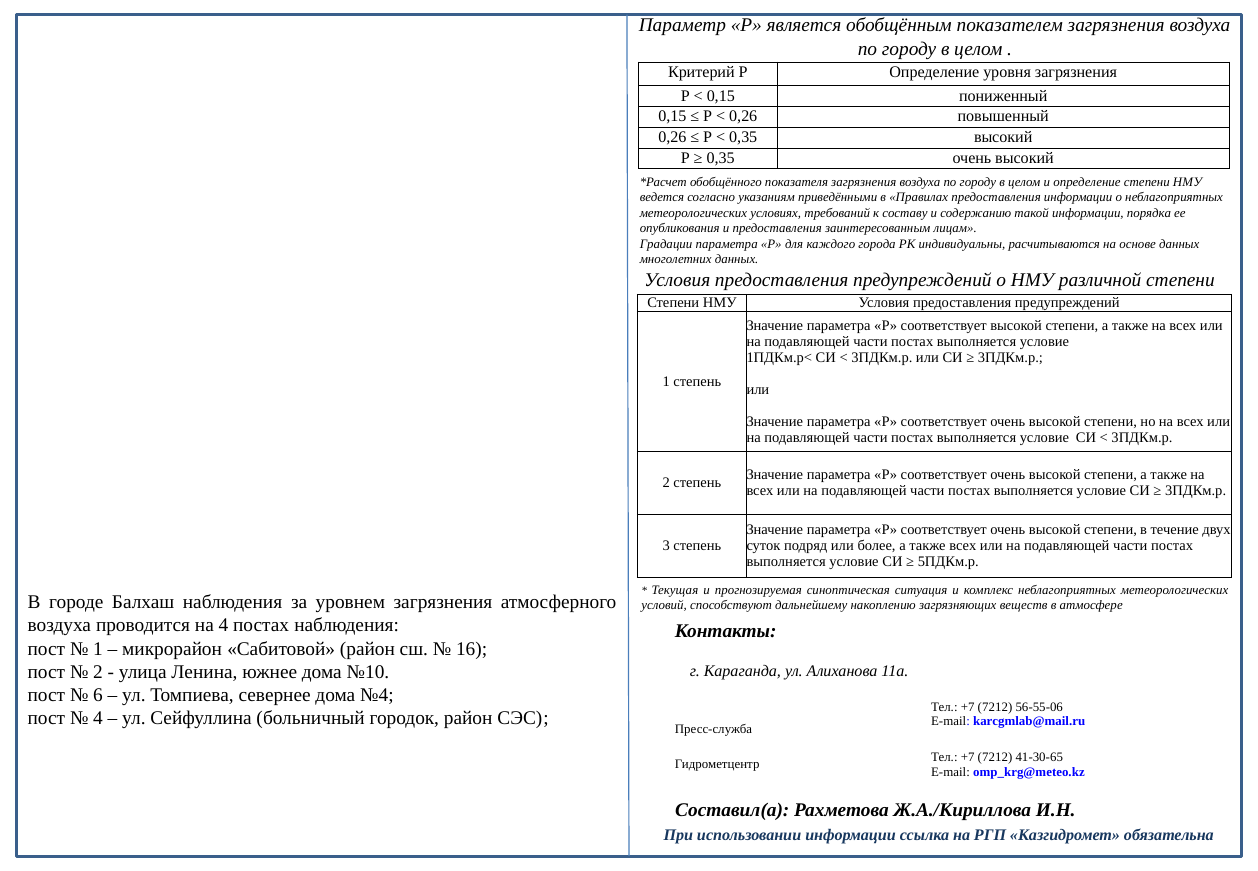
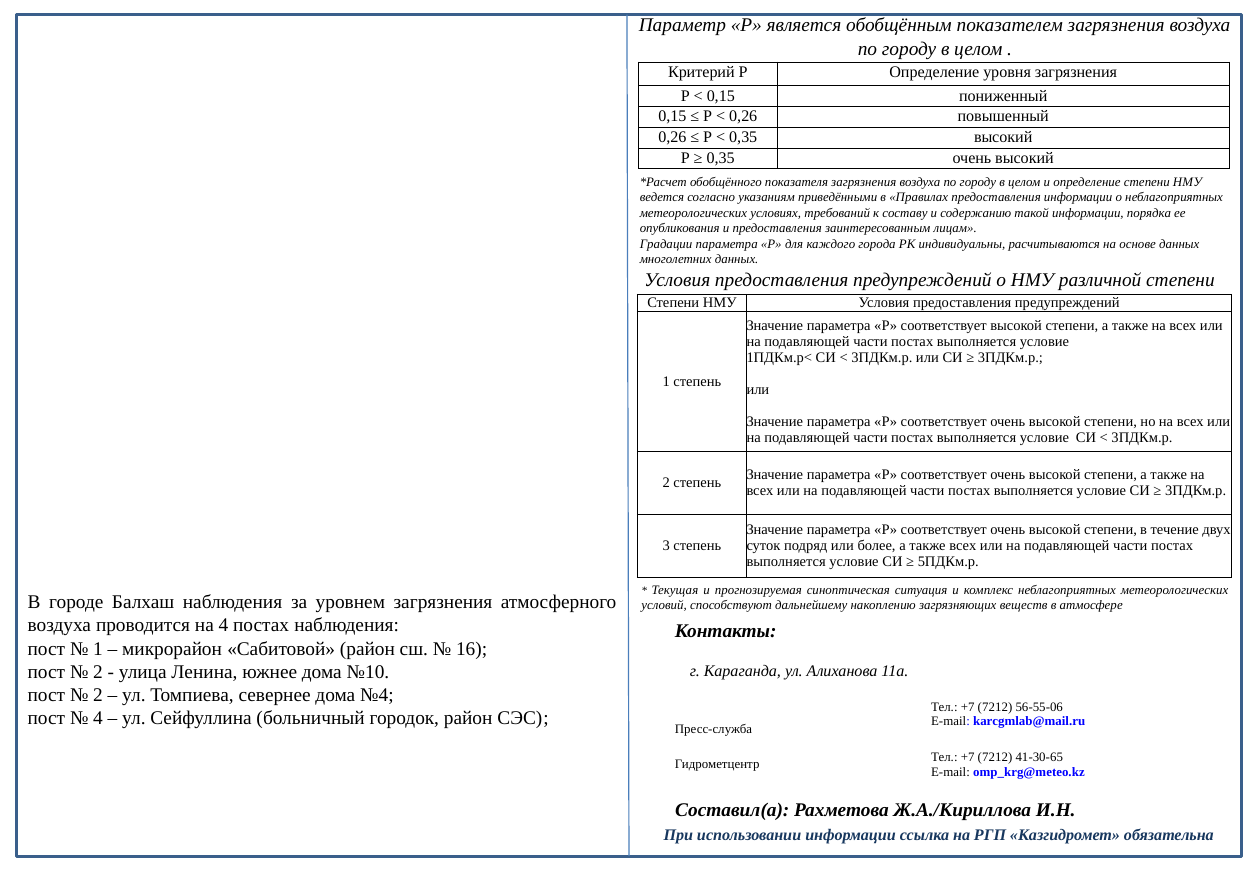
6: 6 -> 2 (98, 695)
